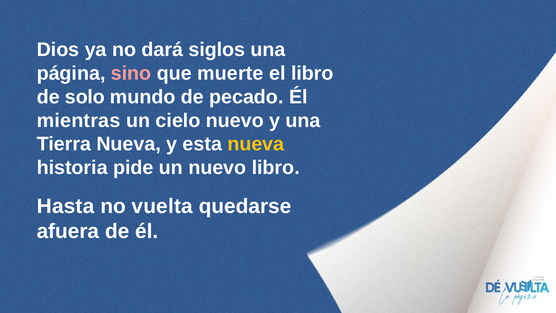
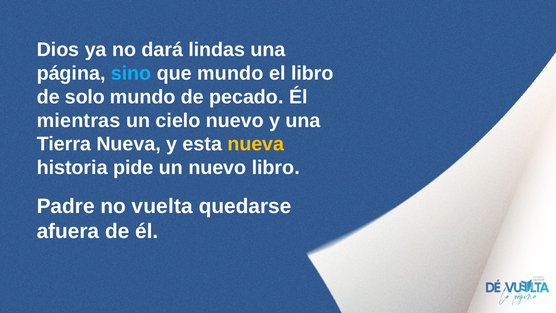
siglos: siglos -> lindas (217, 50)
sino colour: pink -> light blue (131, 73)
que muerte: muerte -> mundo (230, 73)
Hasta: Hasta -> Padre (66, 206)
